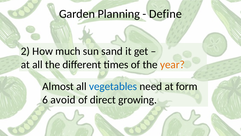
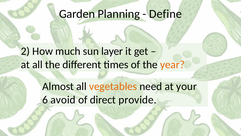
sand: sand -> layer (112, 51)
vegetables colour: blue -> orange (113, 86)
form: form -> your (187, 86)
growing: growing -> provide (137, 100)
